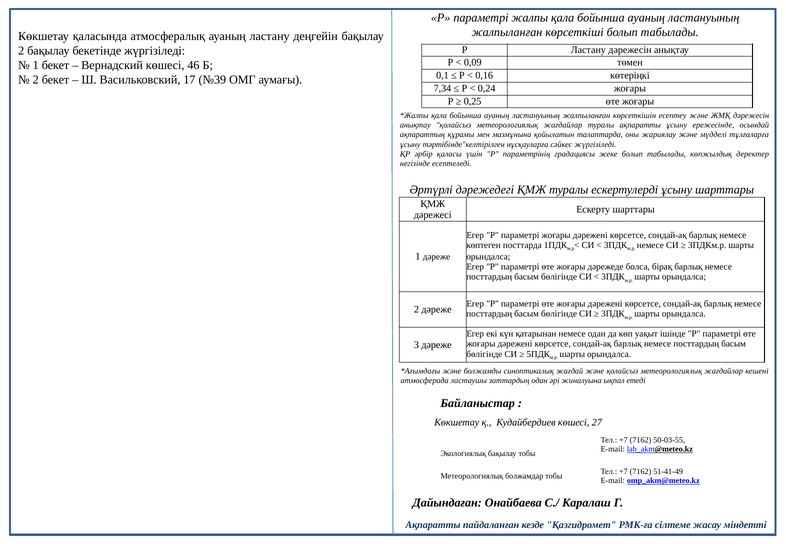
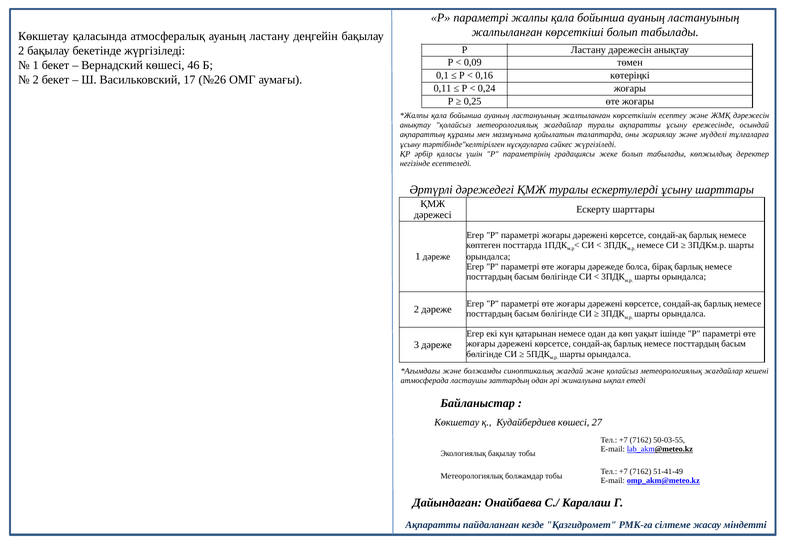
№39: №39 -> №26 (212, 80)
7,34: 7,34 -> 0,11 (442, 88)
